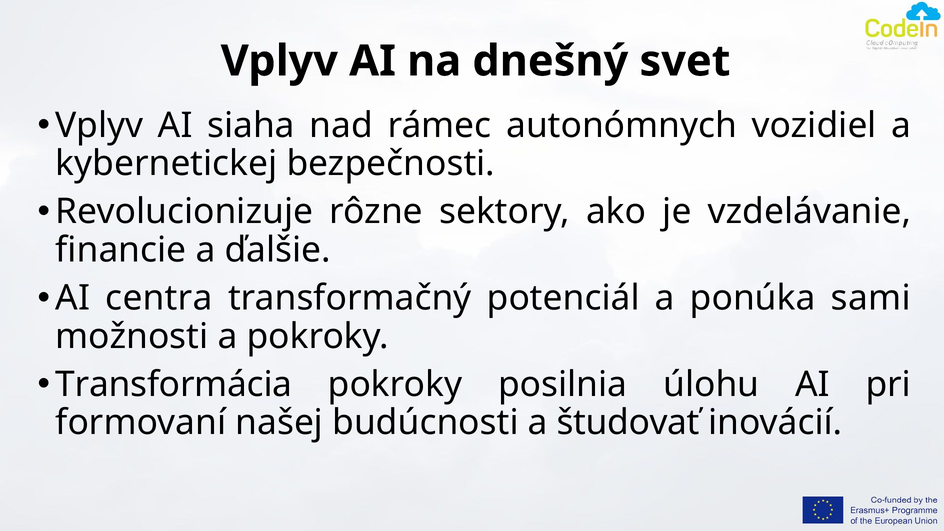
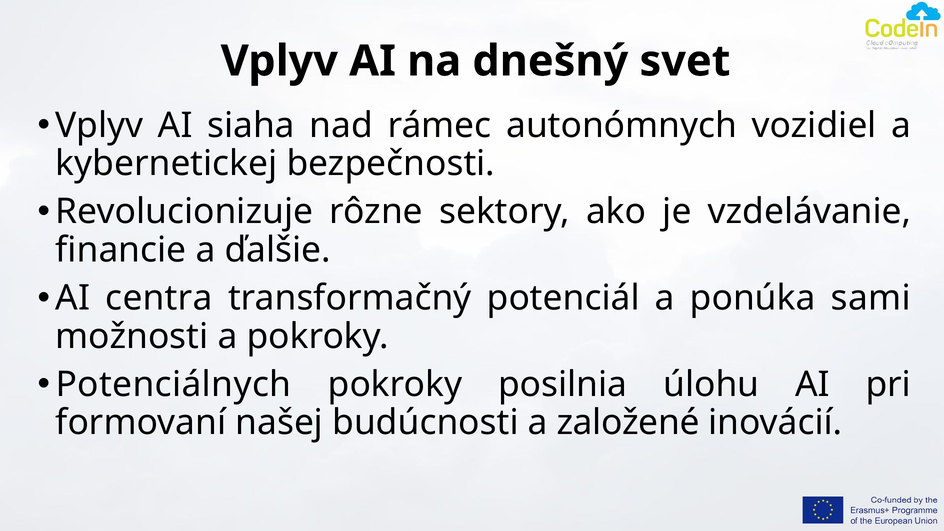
Transformácia: Transformácia -> Potenciálnych (174, 384)
študovať: študovať -> založené (628, 423)
